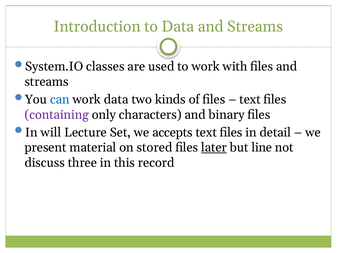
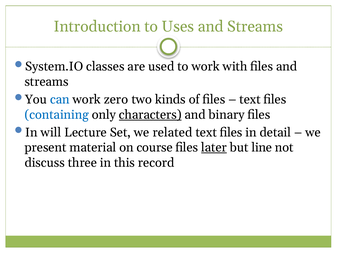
to Data: Data -> Uses (178, 27)
work data: data -> zero (116, 99)
containing colour: purple -> blue (57, 114)
characters underline: none -> present (150, 114)
accepts: accepts -> related (172, 132)
stored: stored -> course (155, 147)
